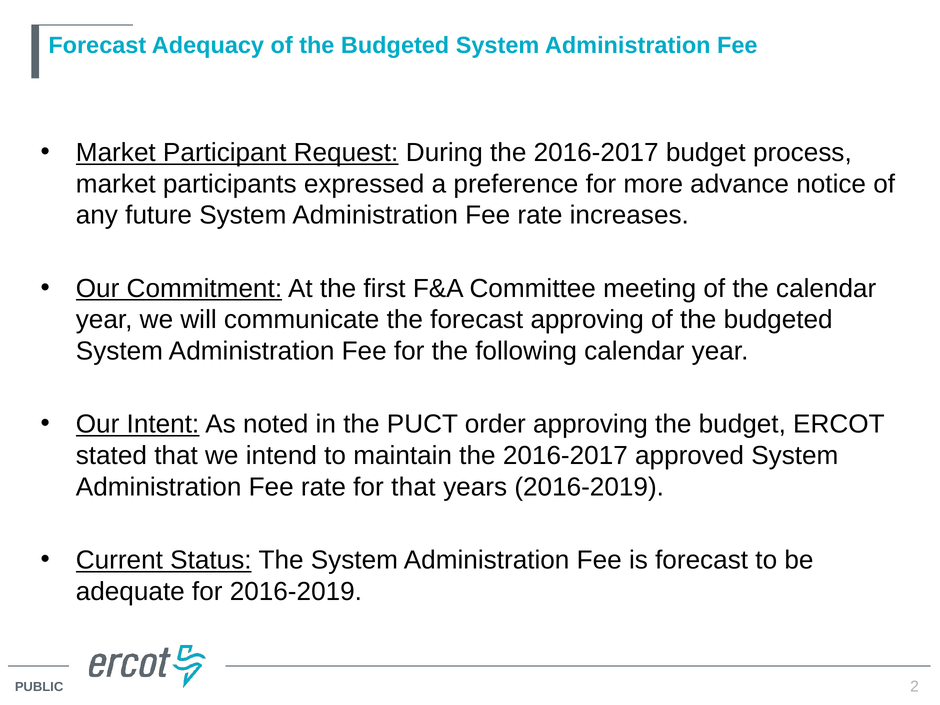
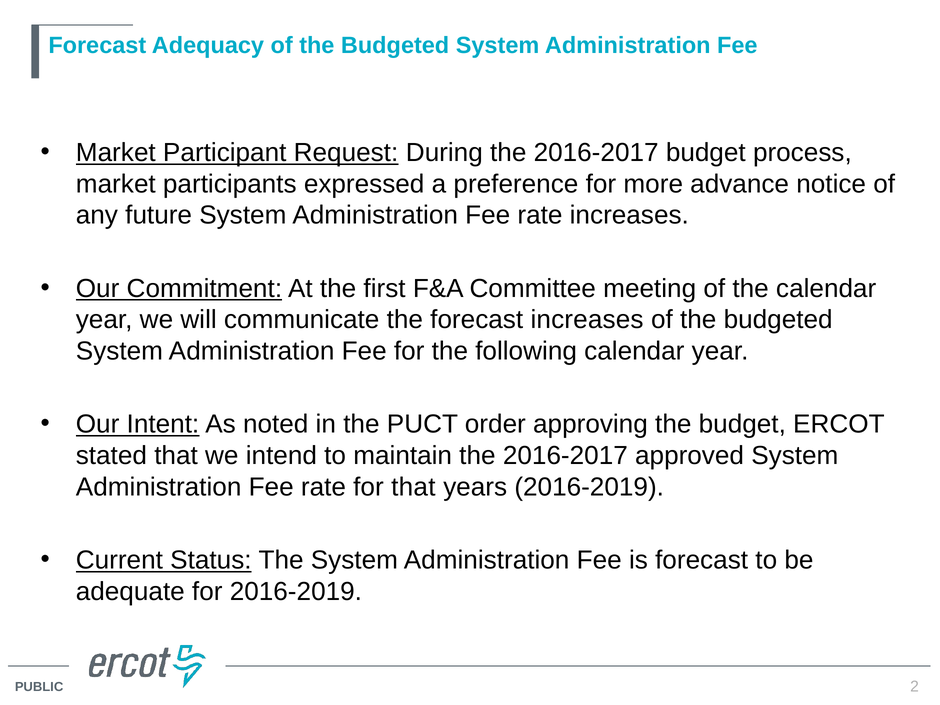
forecast approving: approving -> increases (587, 320)
